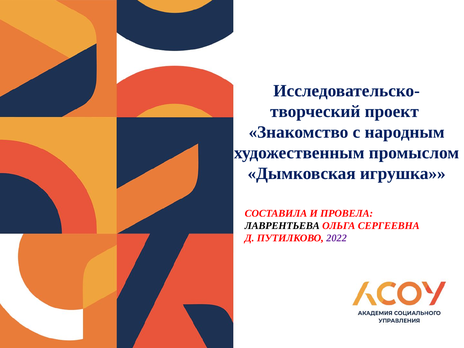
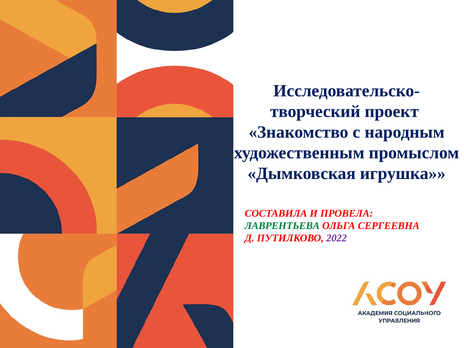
ЛАВРЕНТЬЕВА colour: black -> green (282, 226)
